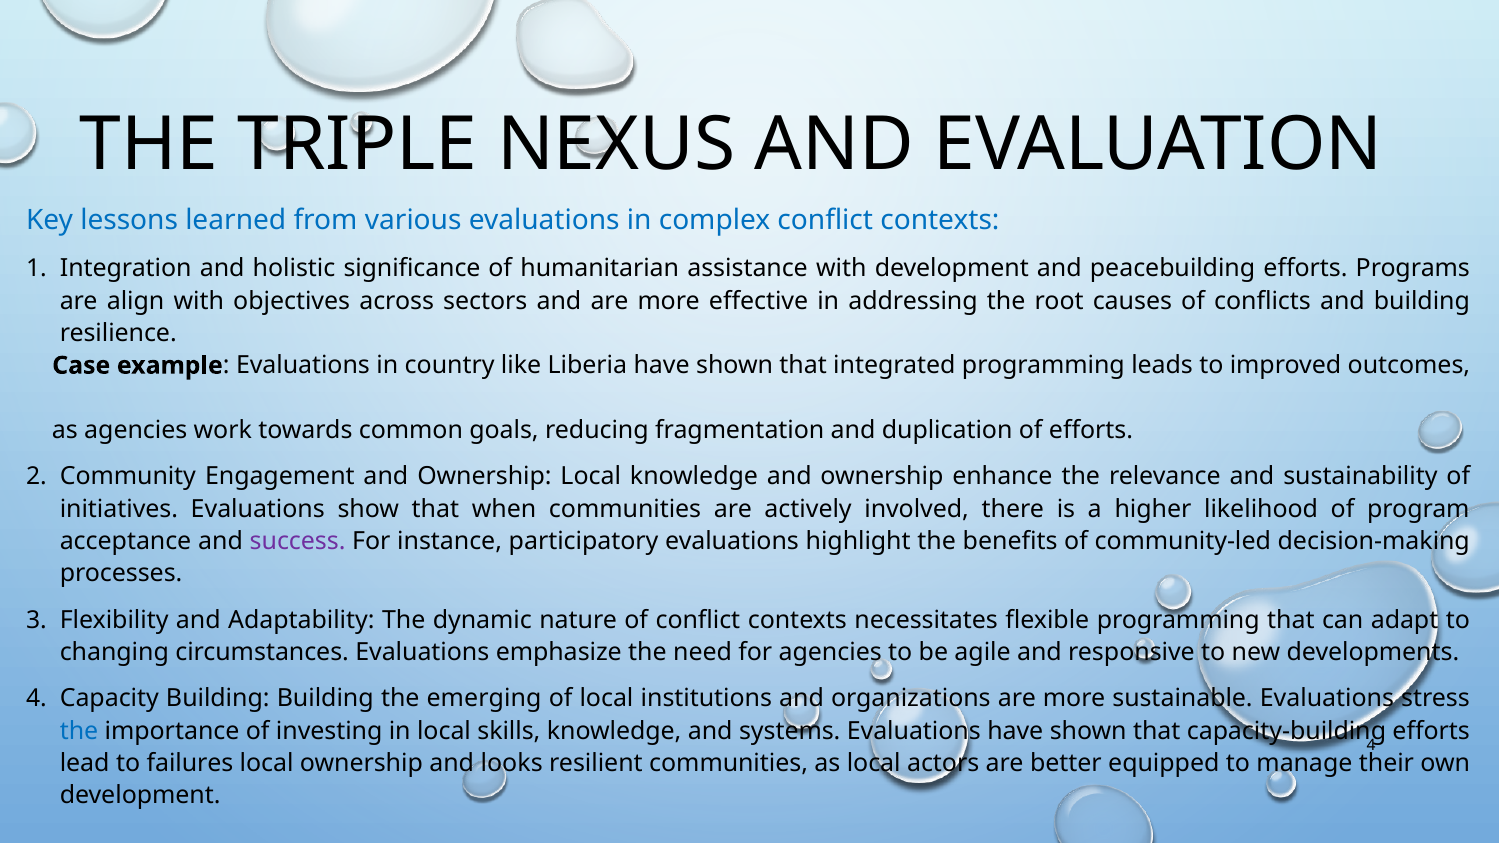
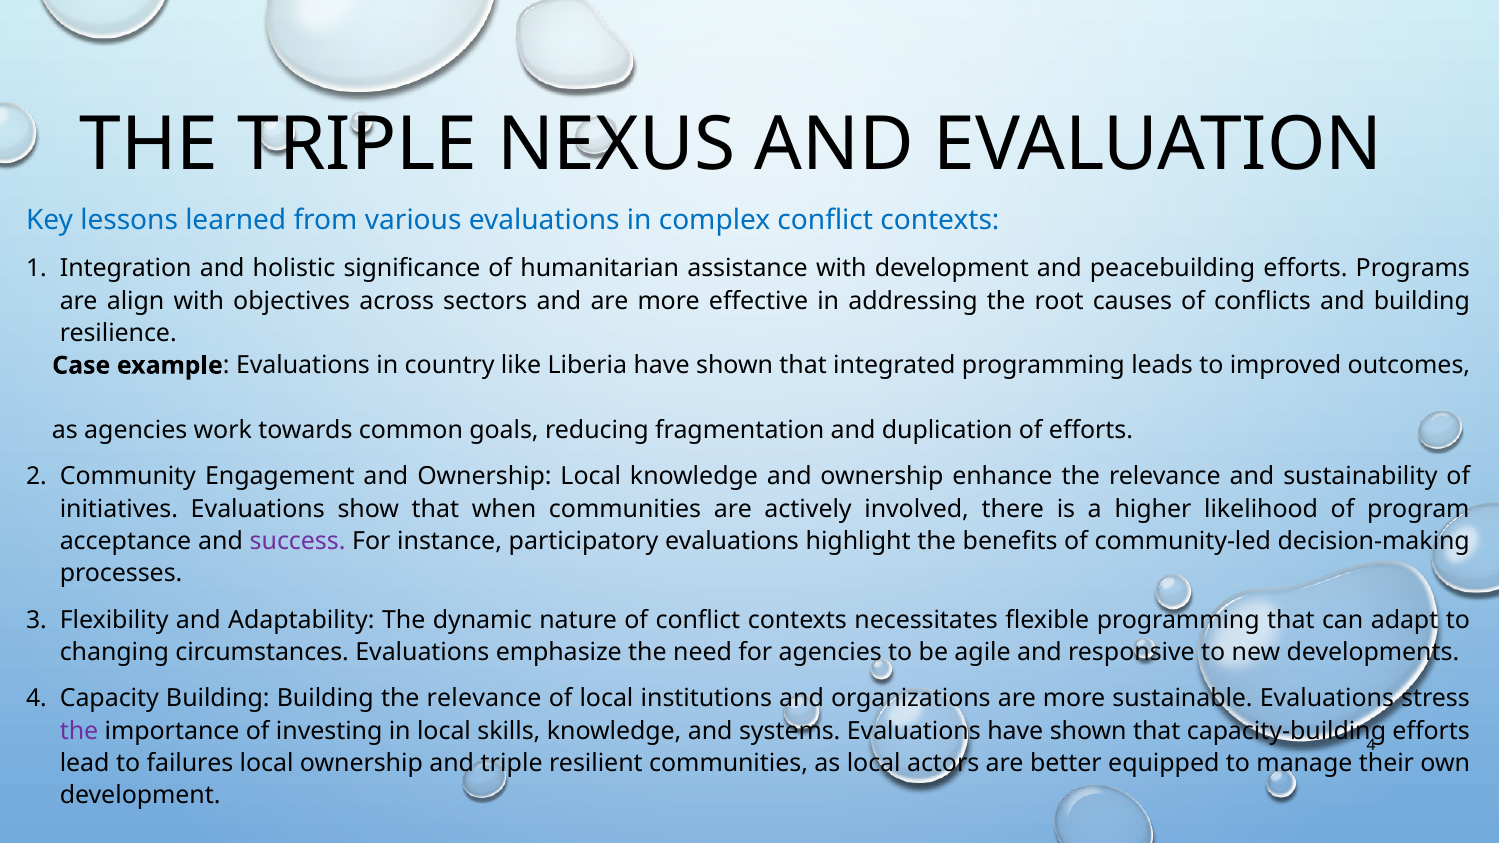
Building the emerging: emerging -> relevance (484, 699)
the colour: blue -> purple (79, 731)
and looks: looks -> triple (512, 764)
